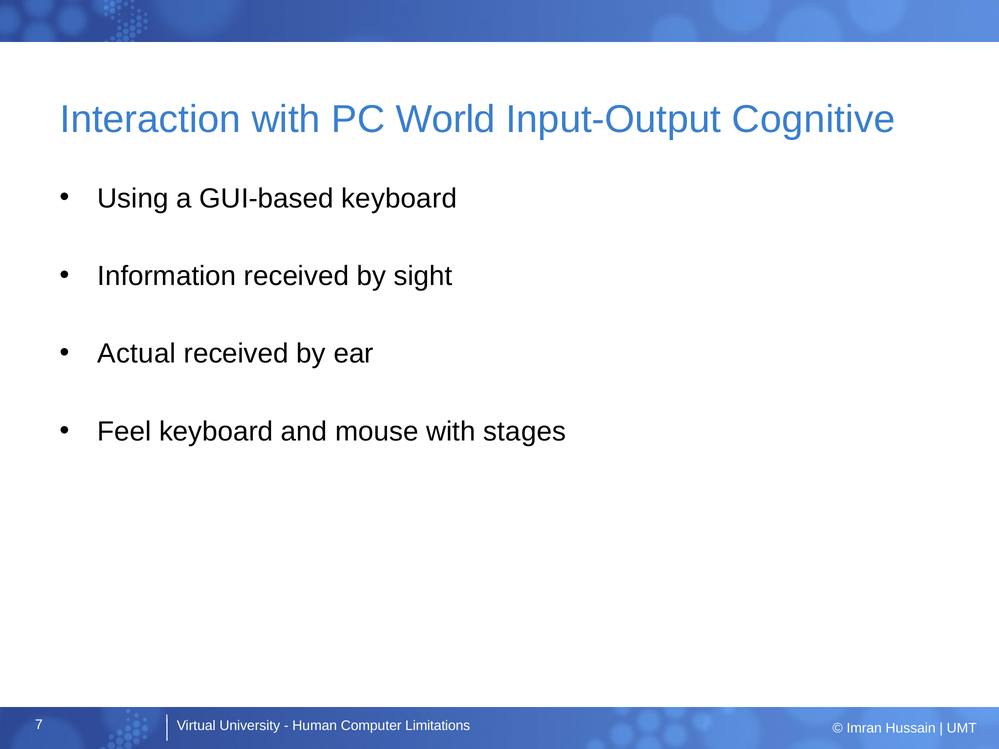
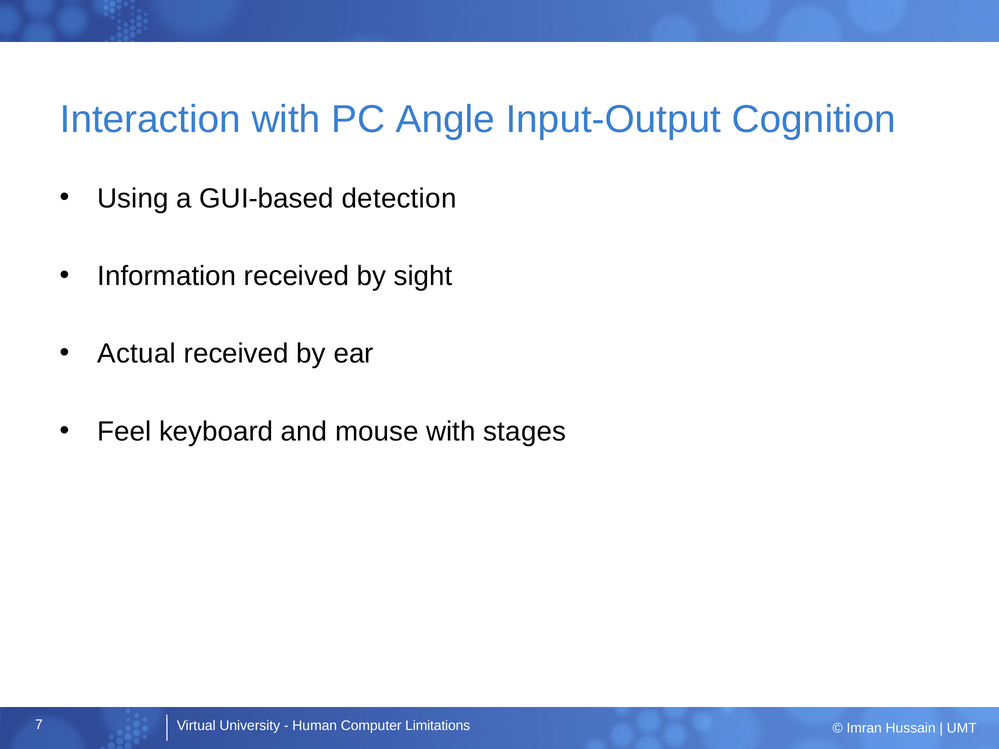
World: World -> Angle (445, 119)
Cognitive: Cognitive -> Cognition (814, 119)
GUI-based keyboard: keyboard -> detection (399, 198)
